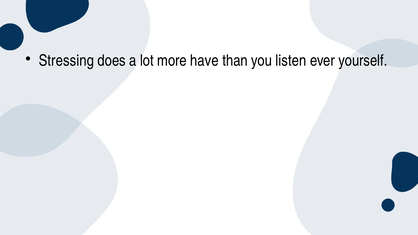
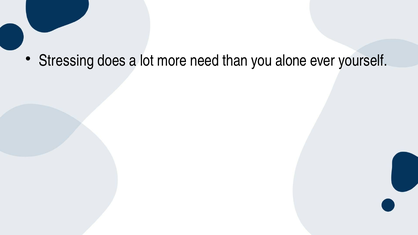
have: have -> need (205, 61)
listen: listen -> alone (291, 61)
